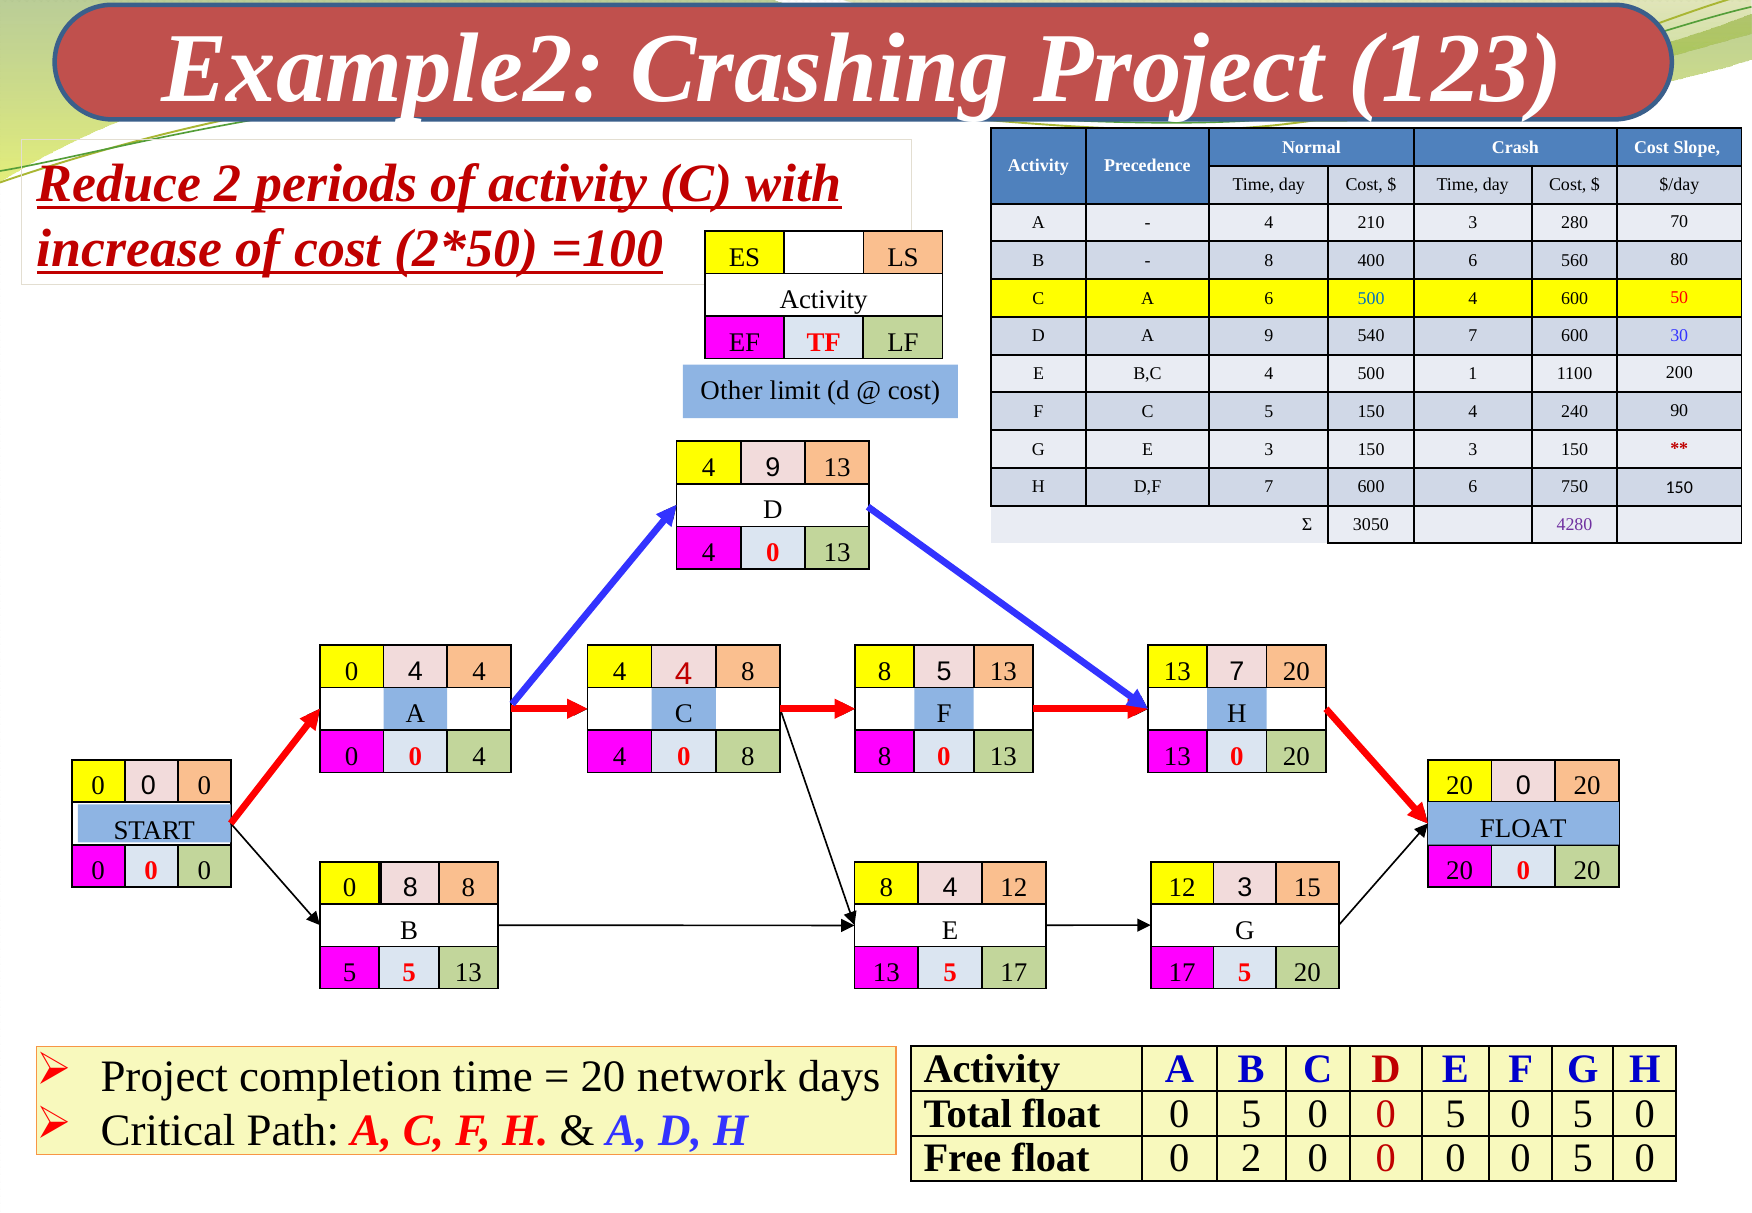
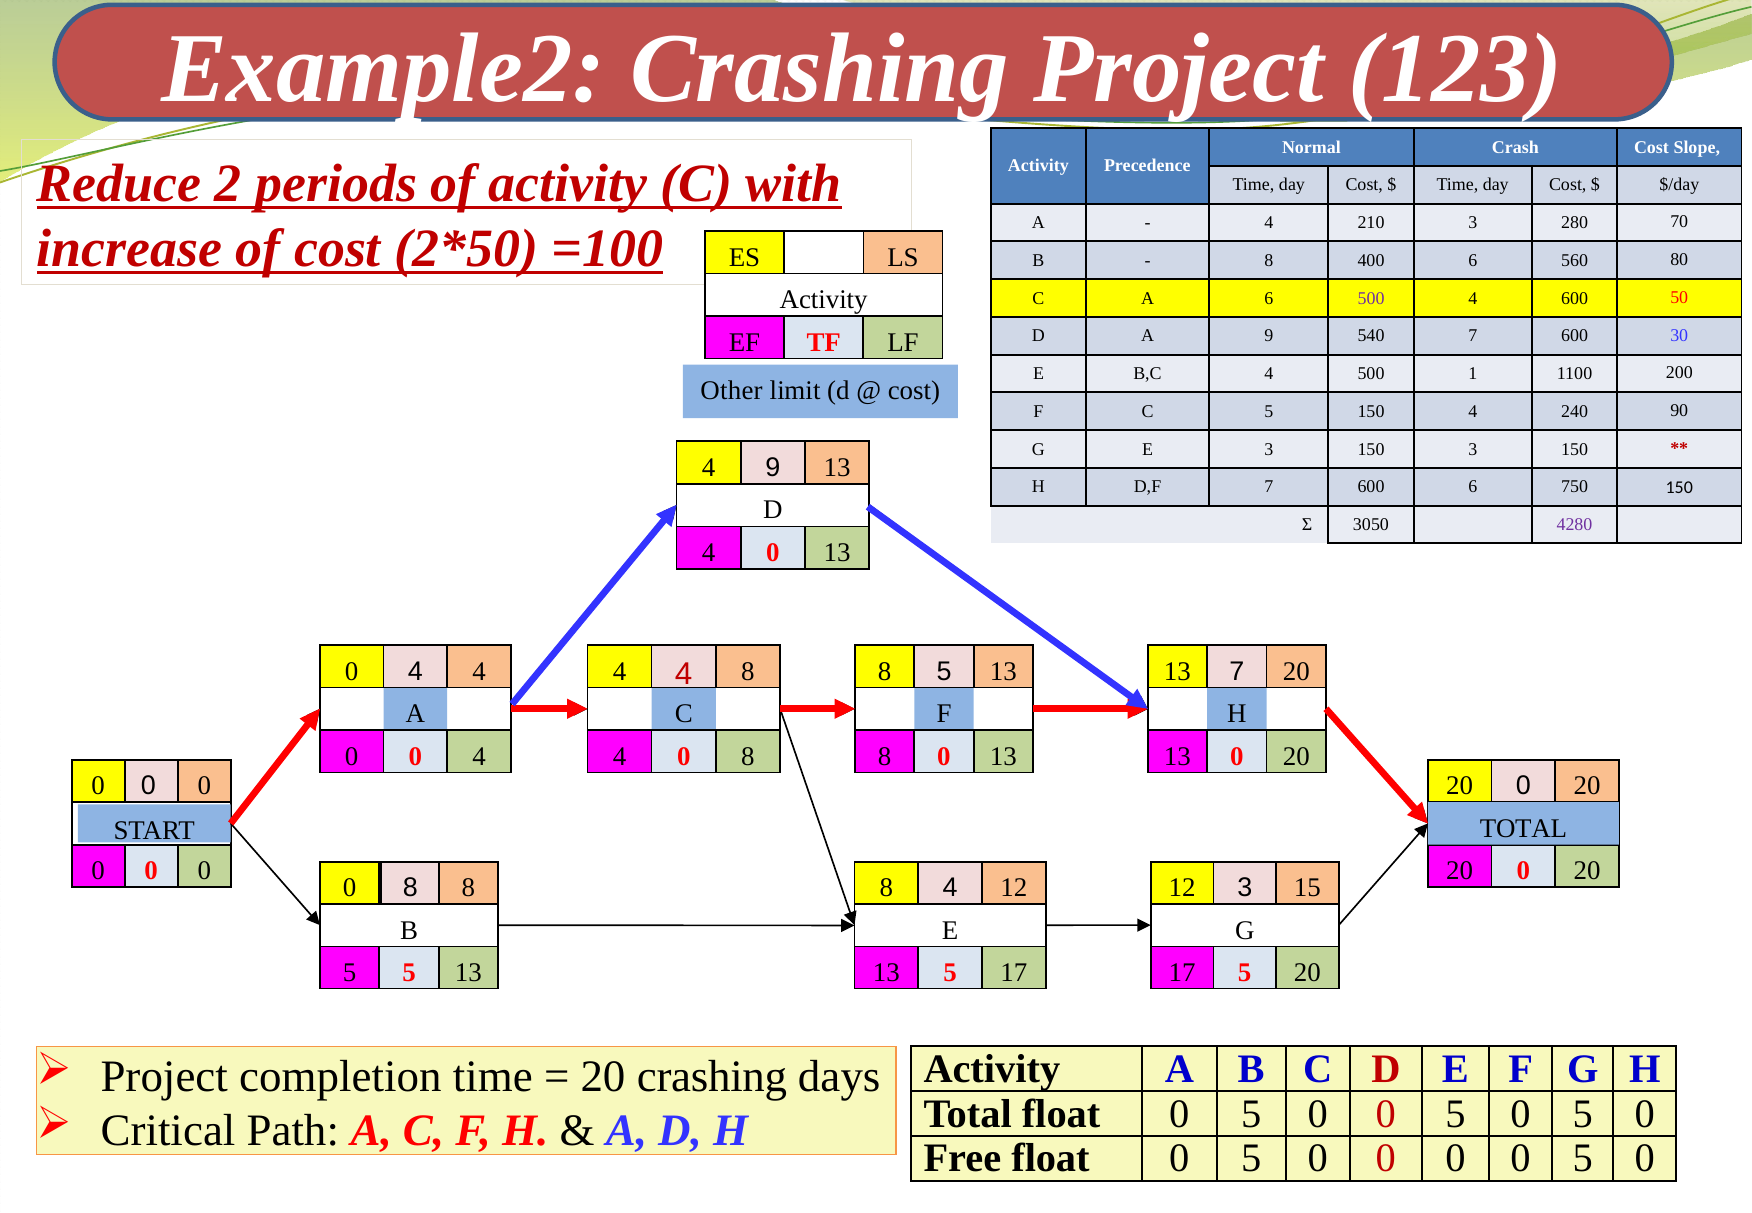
500 colour: blue -> purple (1371, 298)
FLOAT: FLOAT -> TOTAL (1523, 828)
20 network: network -> crashing (712, 1077)
Free float 0 2: 2 -> 5 (1251, 1159)
